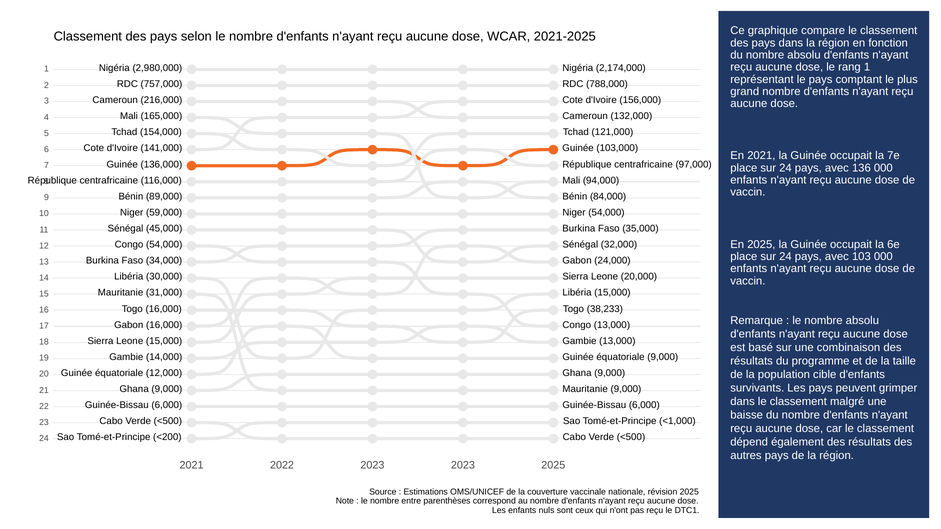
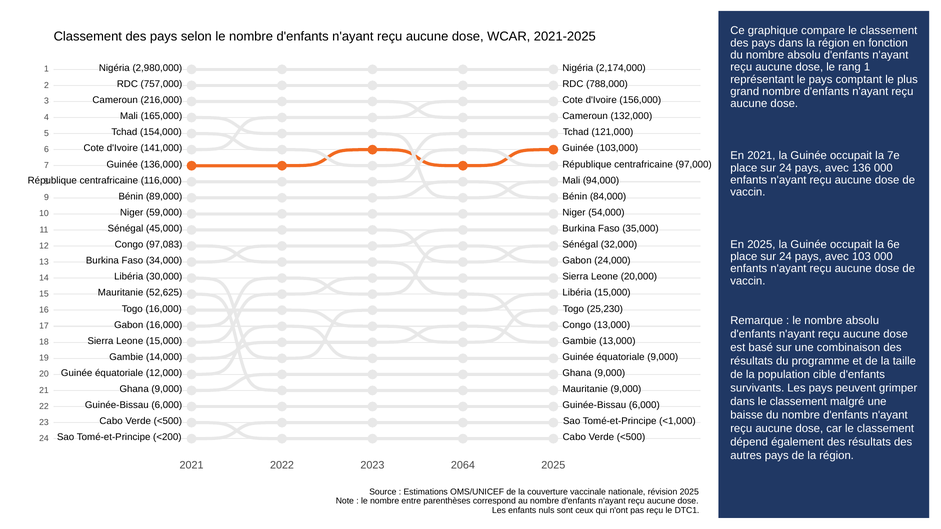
Congo 54,000: 54,000 -> 97,083 (164, 245)
31,000: 31,000 -> 52,625 (164, 293)
38,233: 38,233 -> 25,230 (605, 309)
2023 2023: 2023 -> 2064 (463, 466)
